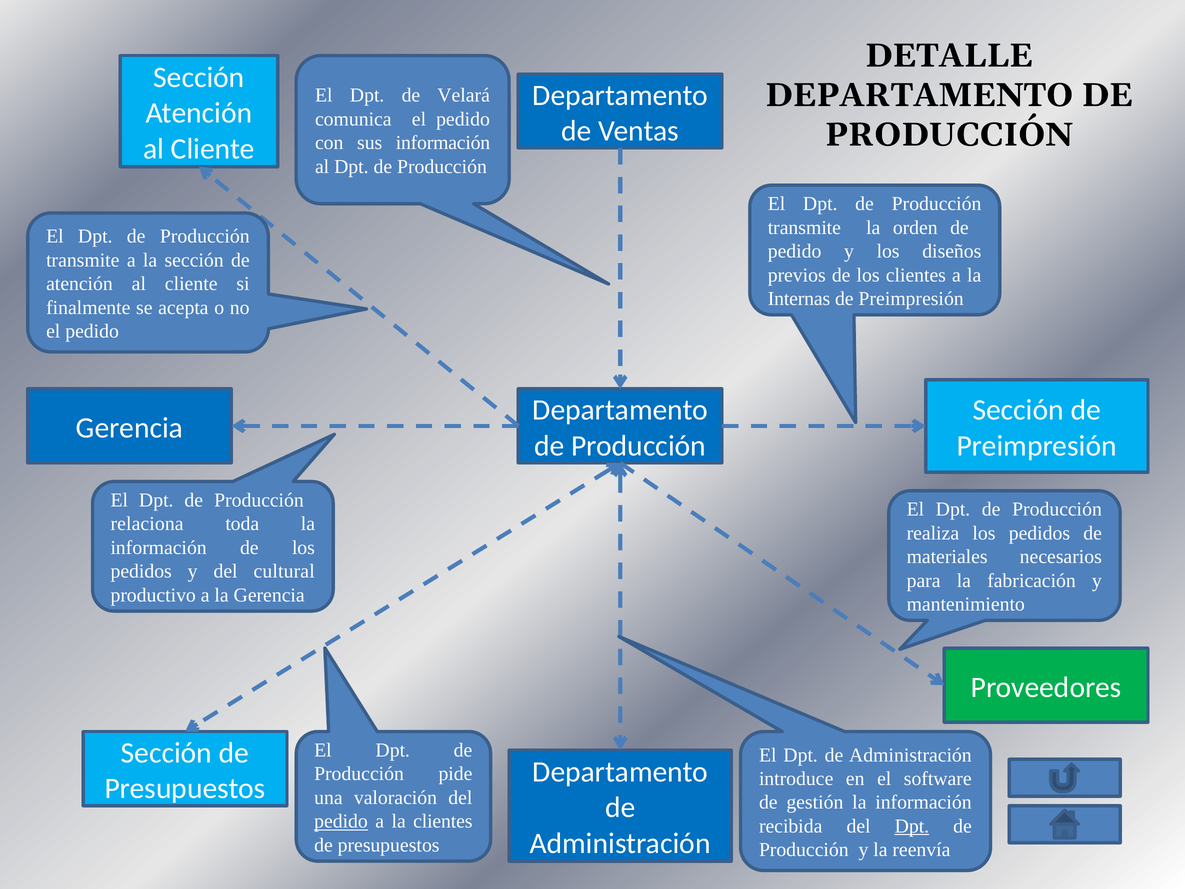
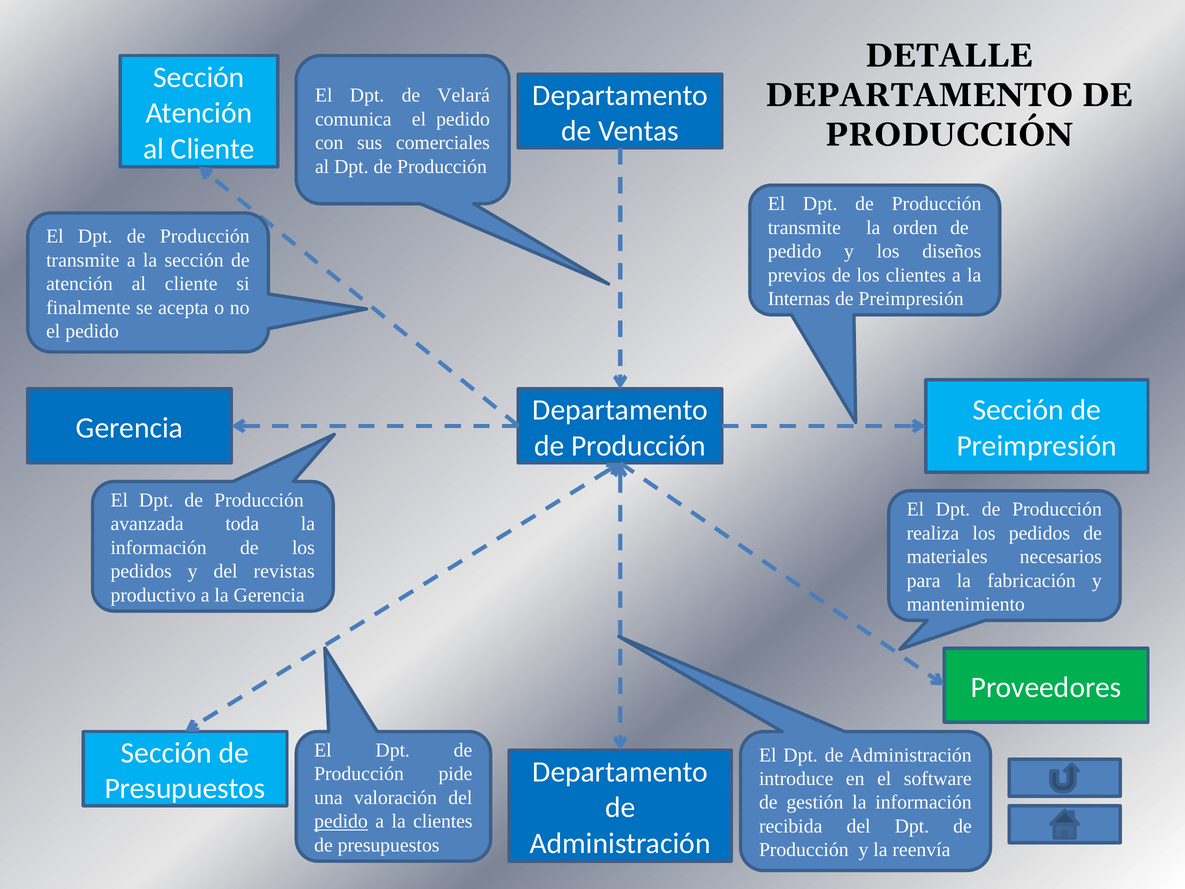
sus información: información -> comerciales (443, 143)
relaciona: relaciona -> avanzada (147, 524)
cultural: cultural -> revistas (284, 571)
Dpt underline: present -> none (912, 826)
